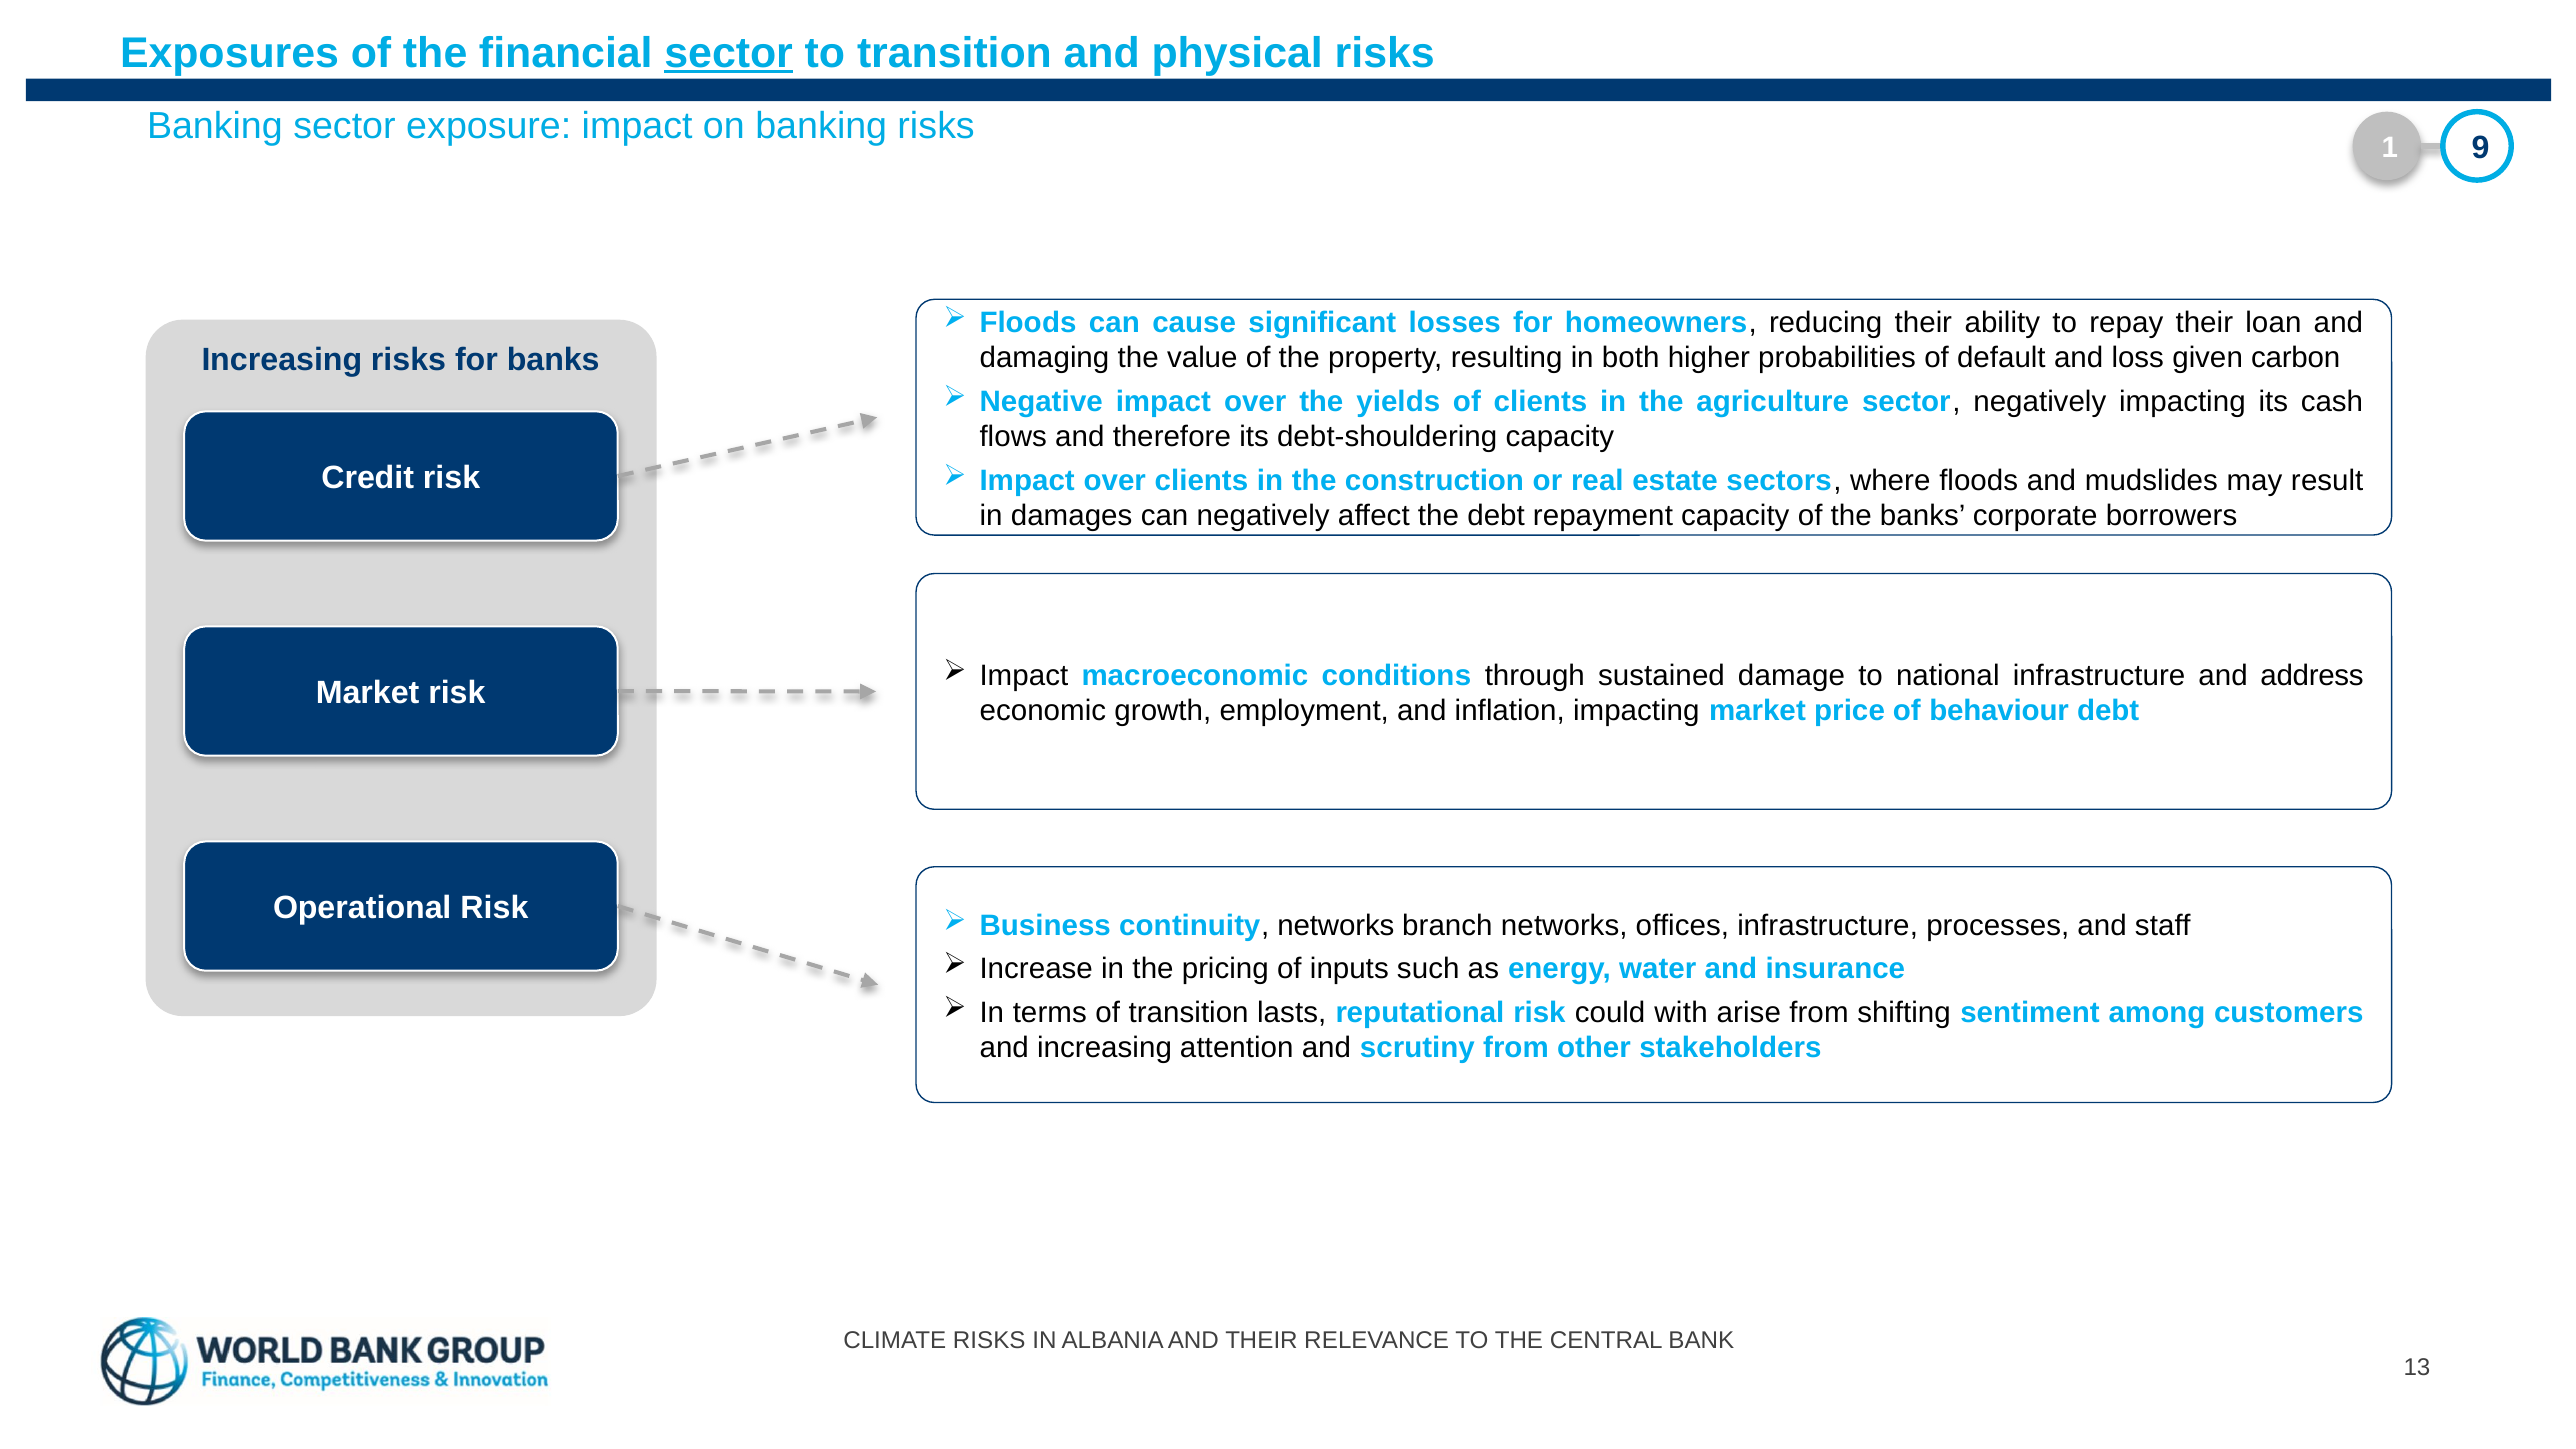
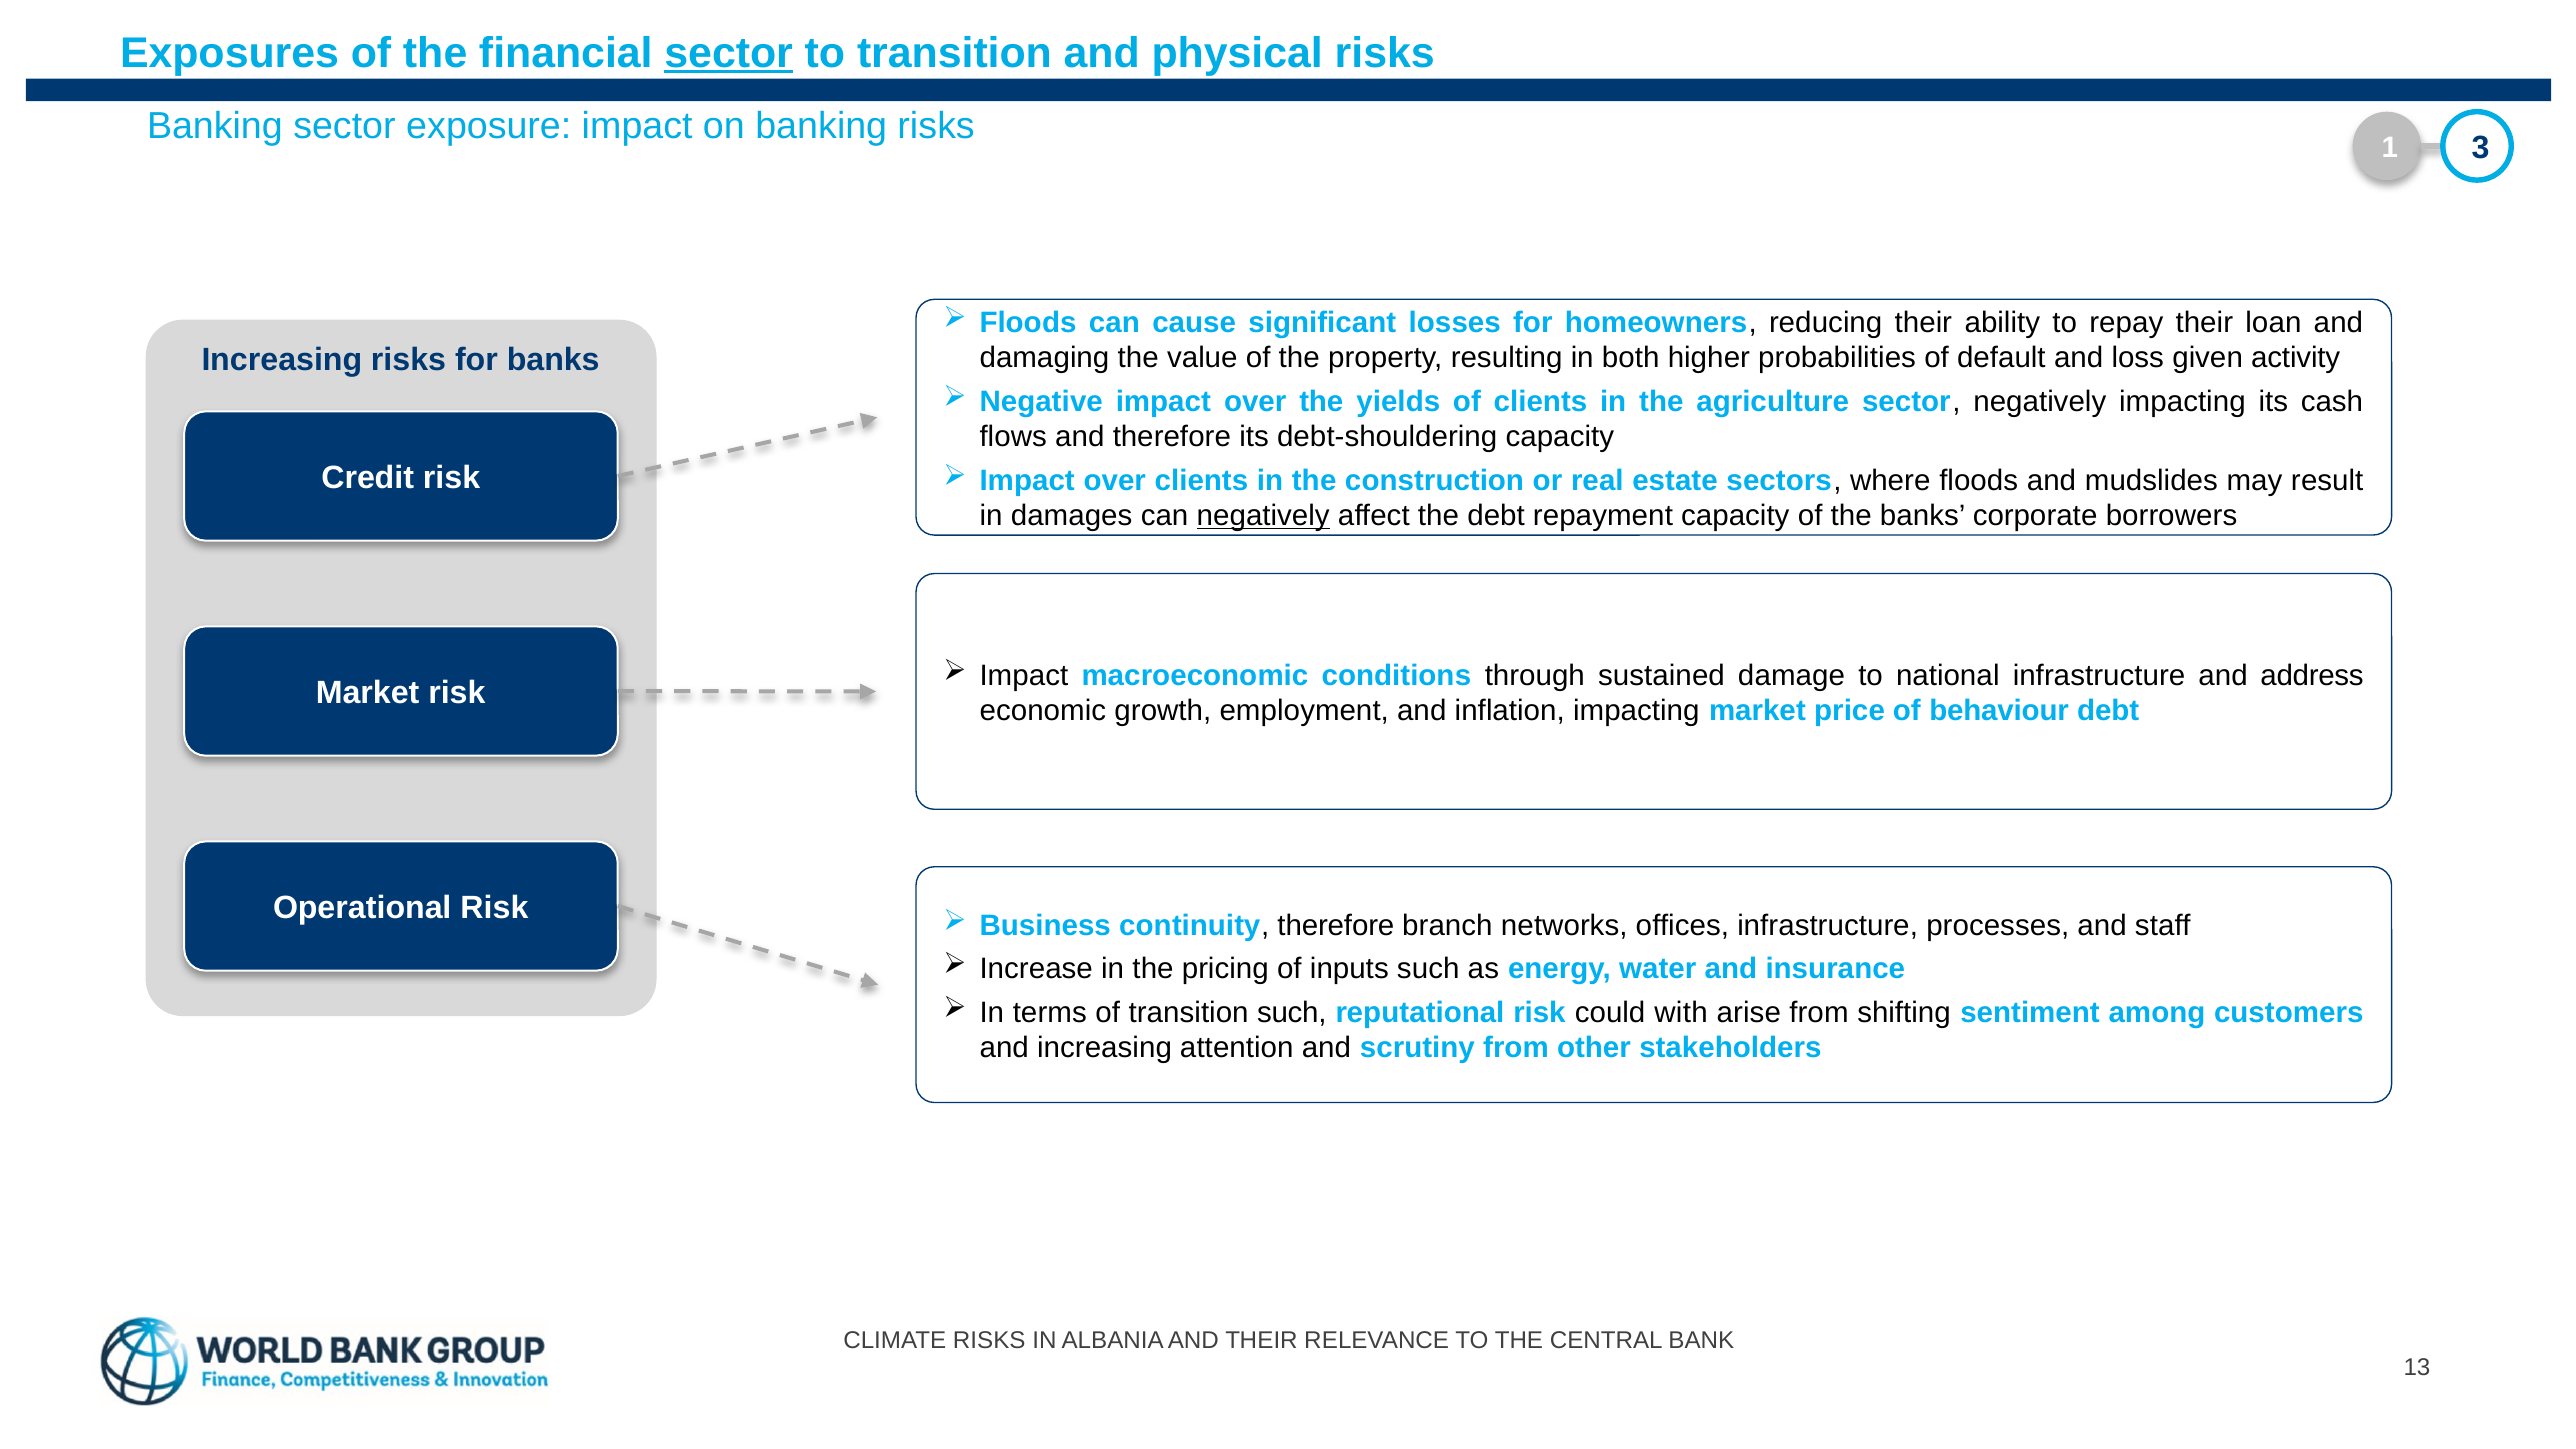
9: 9 -> 3 (2481, 148)
carbon: carbon -> activity (2296, 358)
negatively underline: none -> present (1263, 516)
continuity networks: networks -> therefore (1336, 925)
transition lasts: lasts -> such (1292, 1012)
